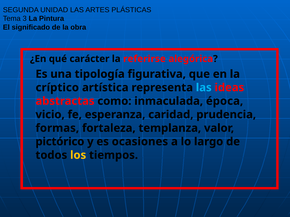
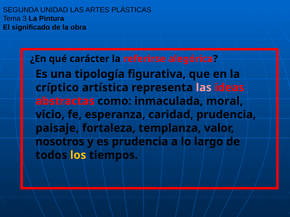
las colour: light blue -> pink (204, 88)
época: época -> moral (225, 101)
formas: formas -> paisaje (57, 128)
pictórico: pictórico -> nosotros (60, 142)
es ocasiones: ocasiones -> prudencia (140, 142)
